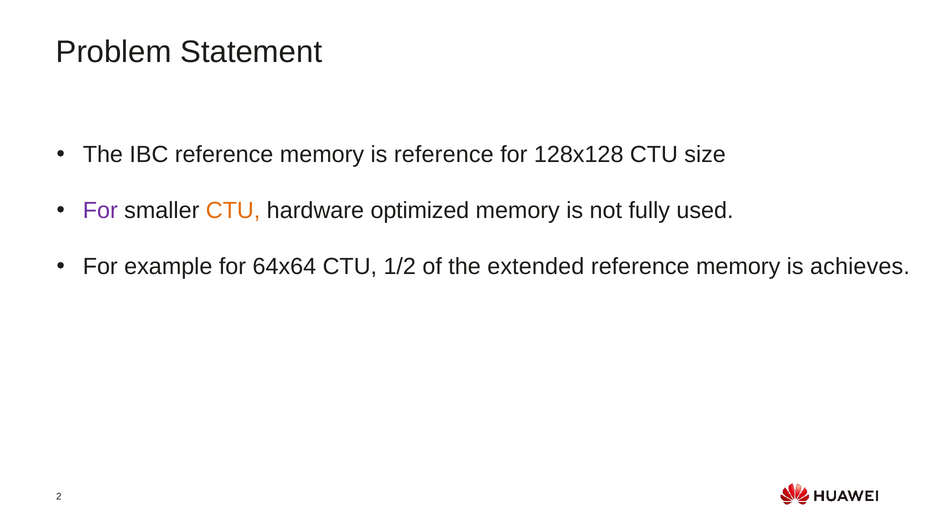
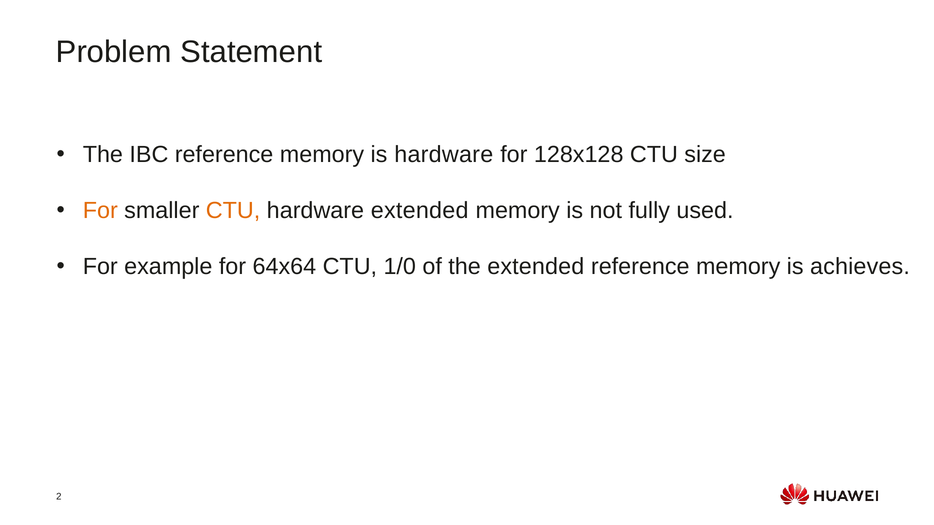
is reference: reference -> hardware (444, 155)
For colour: purple -> orange (100, 211)
hardware optimized: optimized -> extended (420, 211)
1/2: 1/2 -> 1/0 (400, 267)
